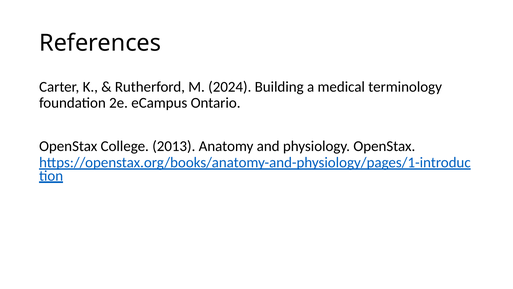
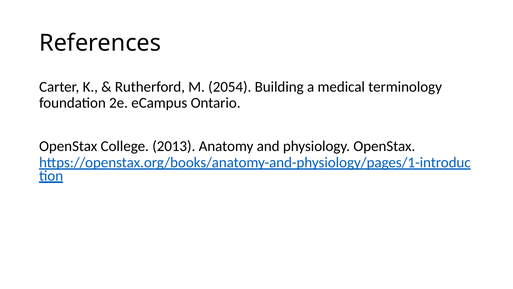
2024: 2024 -> 2054 (230, 87)
